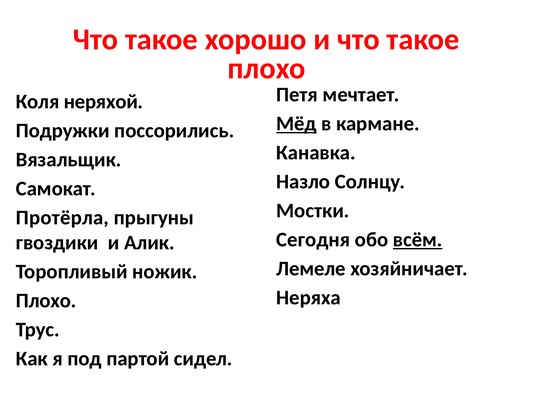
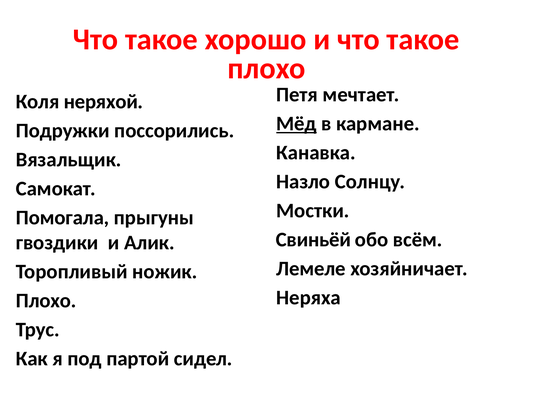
Протёрла: Протёрла -> Помогала (63, 218)
Сегодня: Сегодня -> Свиньёй (313, 240)
всём underline: present -> none (418, 240)
